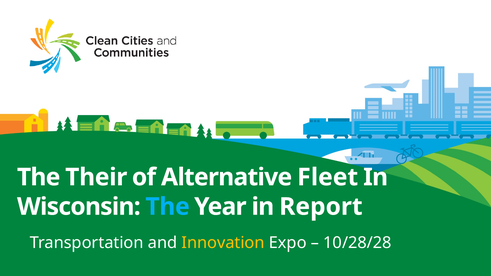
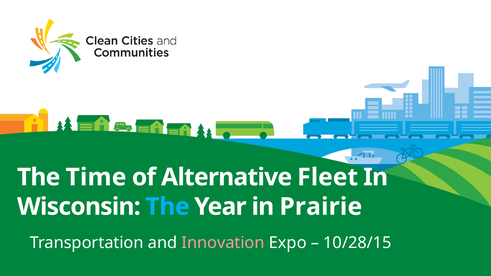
Their: Their -> Time (96, 177)
Report: Report -> Prairie (321, 207)
Innovation colour: yellow -> pink (223, 243)
10/28/28: 10/28/28 -> 10/28/15 (357, 243)
